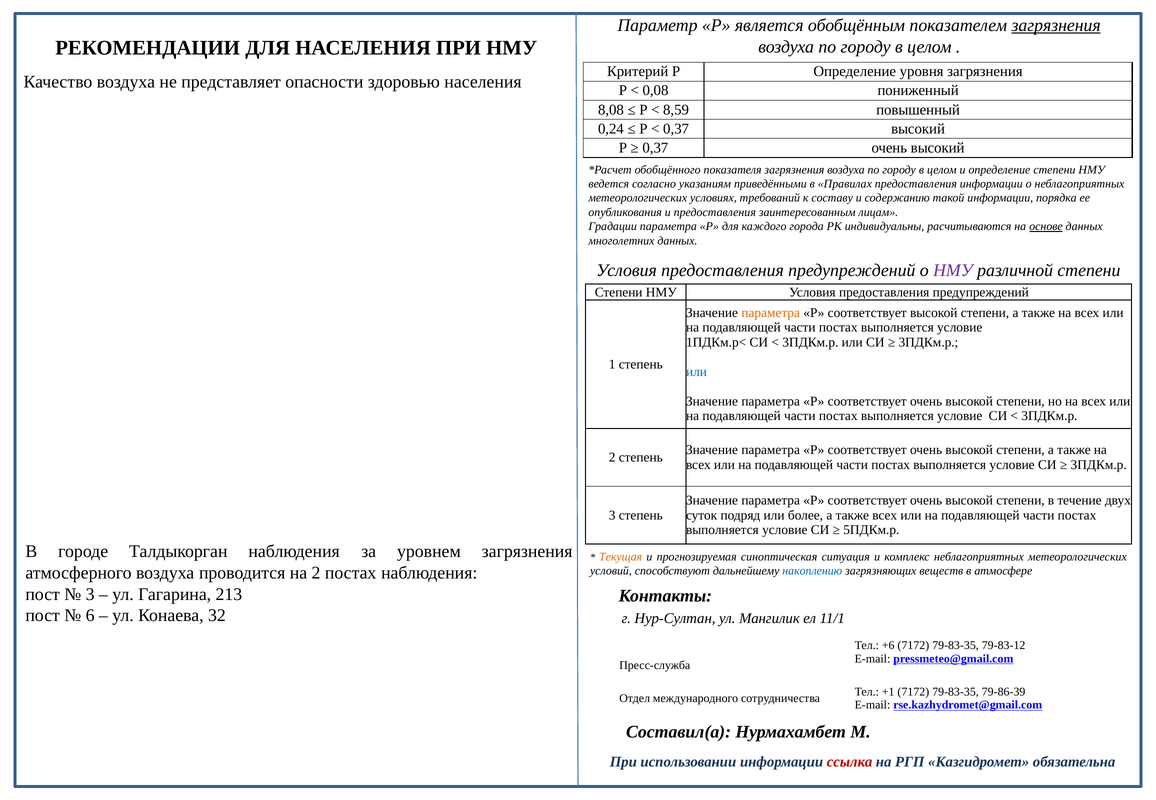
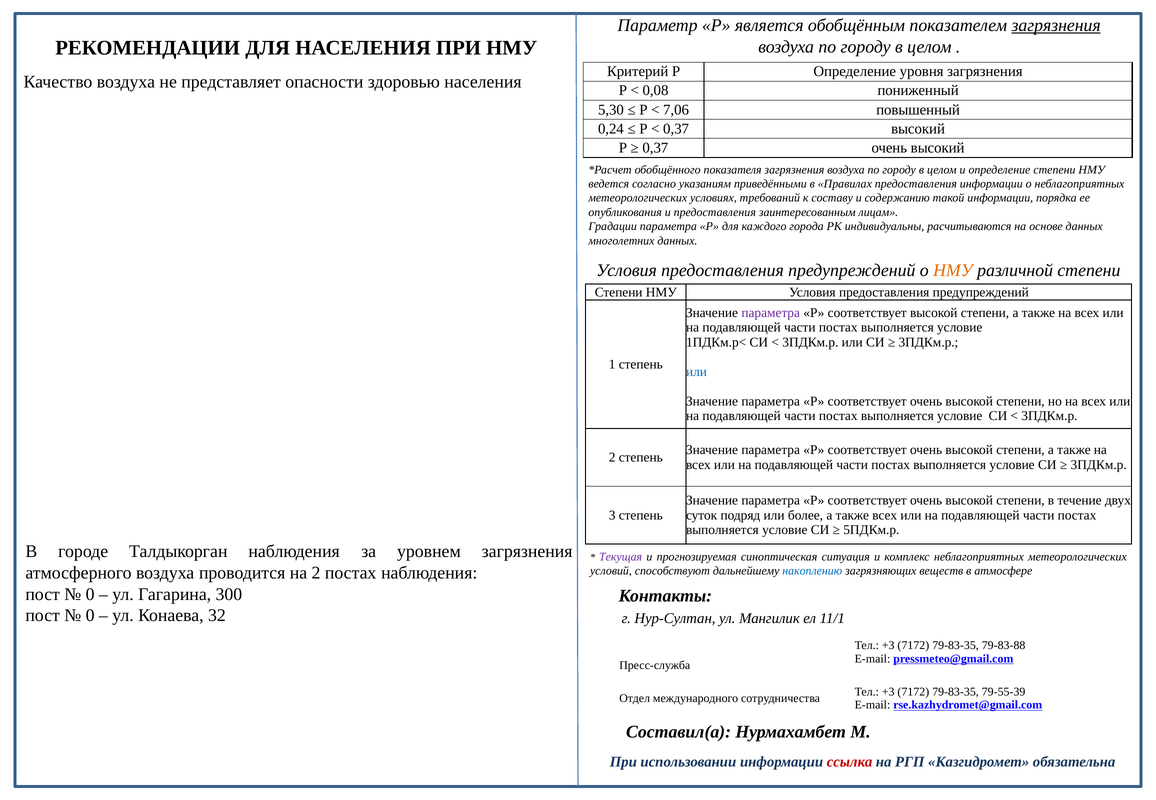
8,08: 8,08 -> 5,30 (611, 110)
8,59: 8,59 -> 7,06 (676, 110)
основе underline: present -> none (1046, 227)
НМУ colour: purple -> orange (953, 271)
параметра colour: orange -> purple (771, 313)
Текущая colour: orange -> purple (621, 557)
3: 3 -> 0 (90, 595)
213: 213 -> 300 (229, 595)
6: 6 -> 0 (90, 616)
+6: +6 -> +3 (888, 646)
79-83-12: 79-83-12 -> 79-83-88 (1004, 646)
+1: +1 -> +3 (888, 692)
79-86-39: 79-86-39 -> 79-55-39 (1004, 692)
